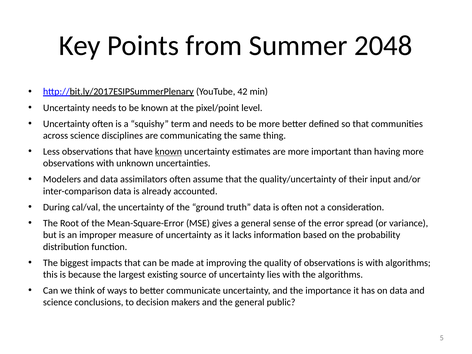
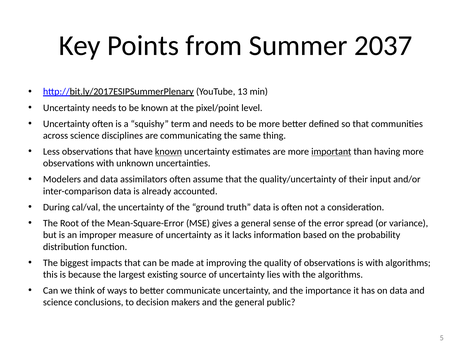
2048: 2048 -> 2037 (383, 46)
42: 42 -> 13 (242, 92)
important underline: none -> present (331, 152)
